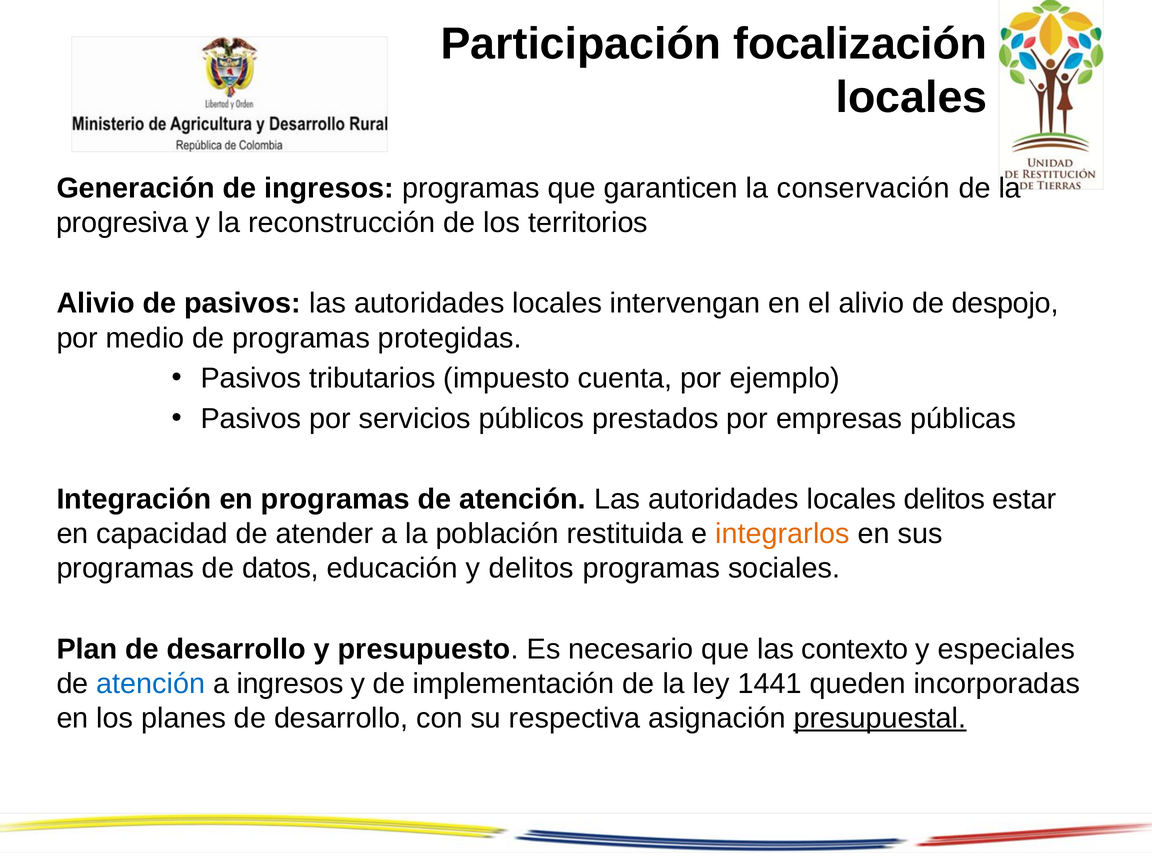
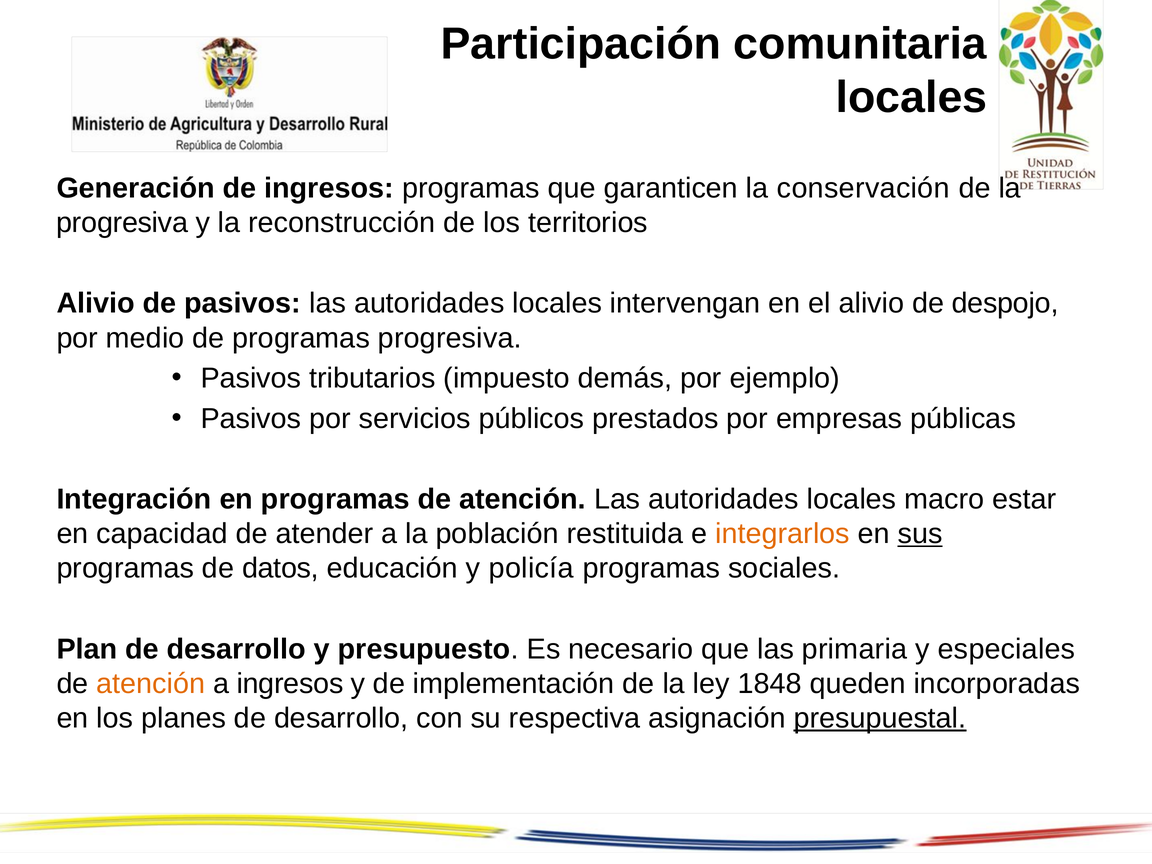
focalización: focalización -> comunitaria (860, 44)
programas protegidas: protegidas -> progresiva (450, 338)
cuenta: cuenta -> demás (625, 378)
locales delitos: delitos -> macro (944, 499)
sus underline: none -> present (920, 534)
y delitos: delitos -> policía (531, 568)
contexto: contexto -> primaria (855, 649)
atención colour: blue -> orange (151, 684)
1441: 1441 -> 1848 (770, 684)
